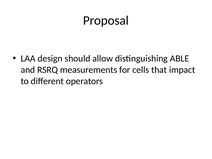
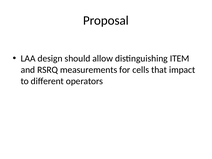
ABLE: ABLE -> ITEM (180, 59)
